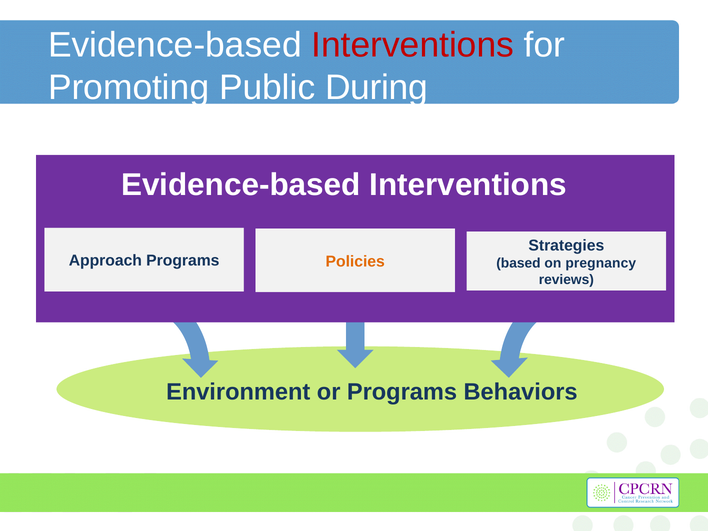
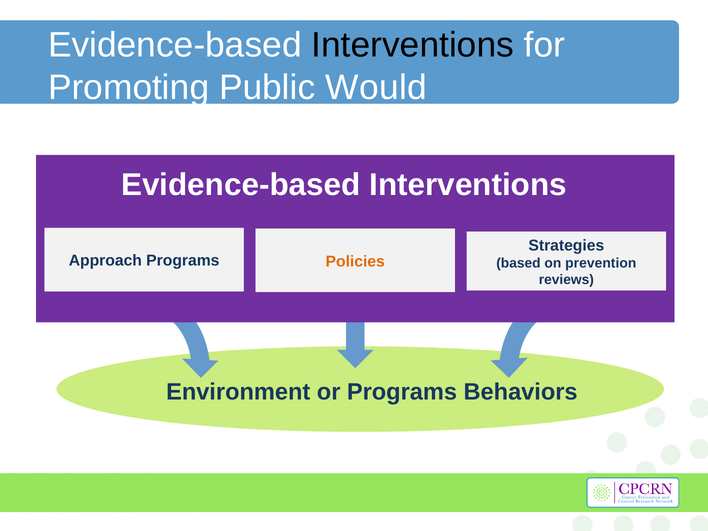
Interventions colour: red -> black (413, 45)
During: During -> Would (376, 87)
pregnancy: pregnancy -> prevention (601, 263)
